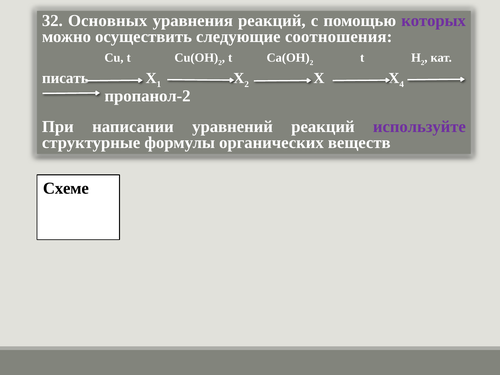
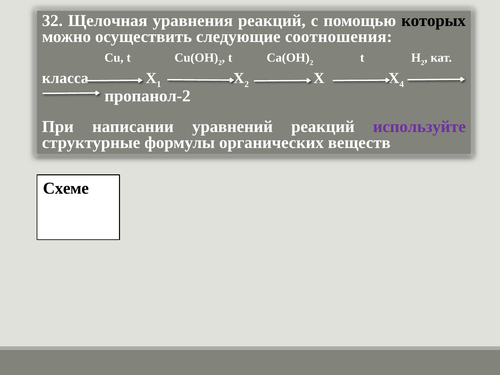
Основных: Основных -> Щелочная (108, 21)
которых colour: purple -> black (434, 21)
писать: писать -> класса (65, 78)
